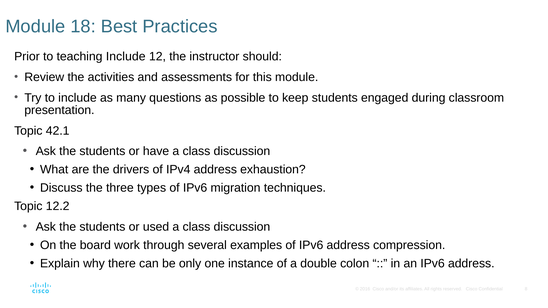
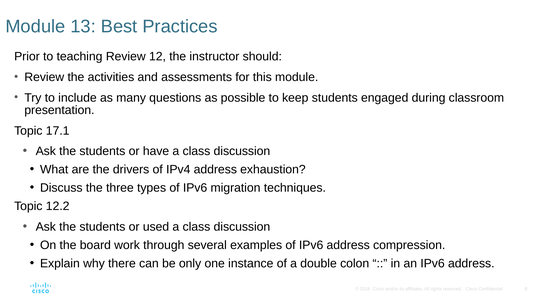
18: 18 -> 13 (83, 26)
teaching Include: Include -> Review (126, 57)
42.1: 42.1 -> 17.1 (58, 131)
